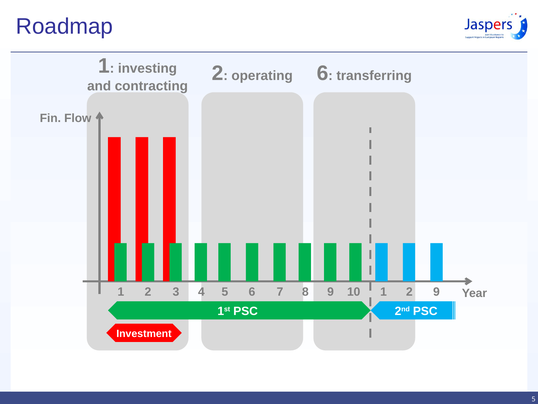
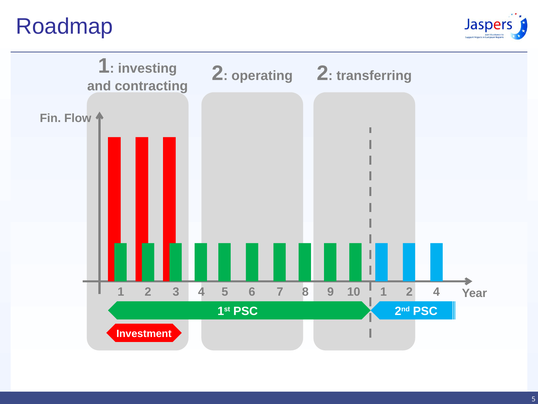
operating 6: 6 -> 2 (323, 73)
2 9: 9 -> 4 (436, 292)
